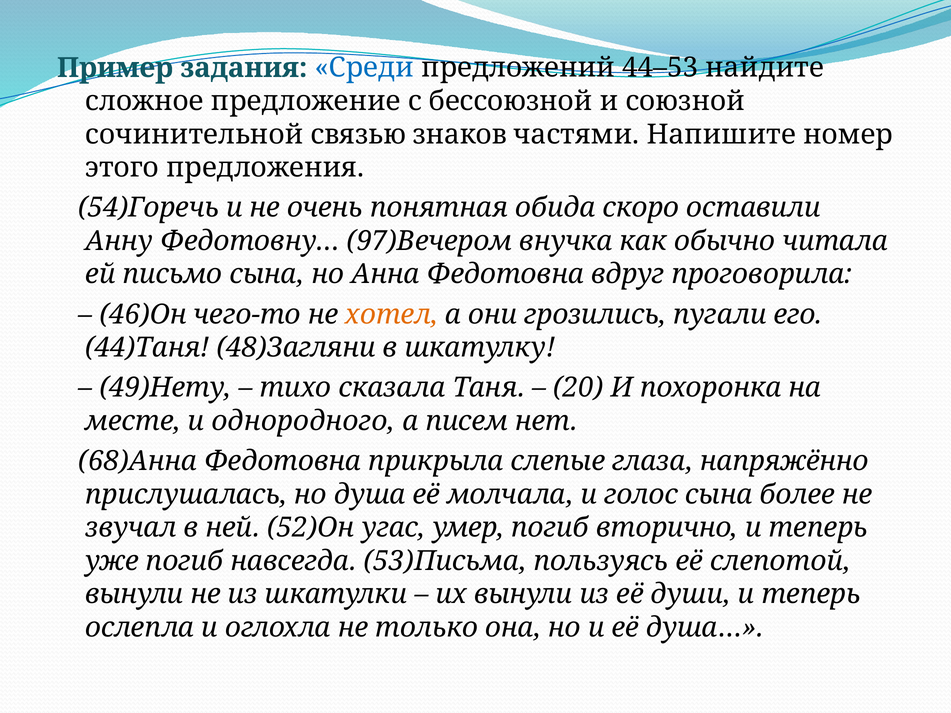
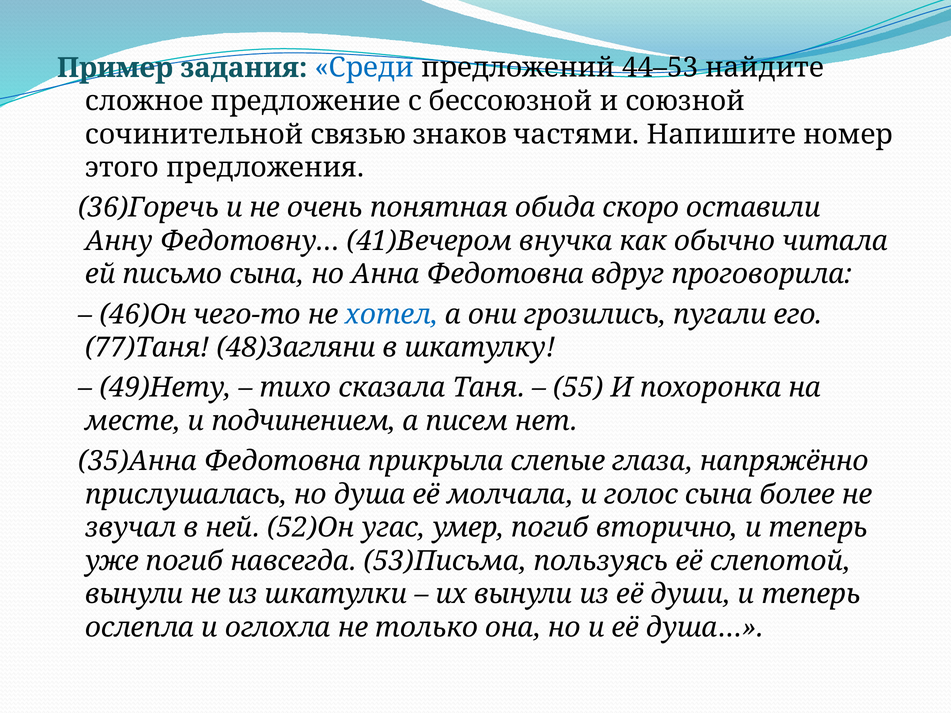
54)Горечь: 54)Горечь -> 36)Горечь (149, 208)
97)Вечером: 97)Вечером -> 41)Вечером (430, 241)
хотел colour: orange -> blue (392, 315)
44)Таня: 44)Таня -> 77)Таня (147, 348)
20: 20 -> 55 (578, 388)
однородного: однородного -> подчинением (304, 421)
68)Анна: 68)Анна -> 35)Анна (138, 461)
